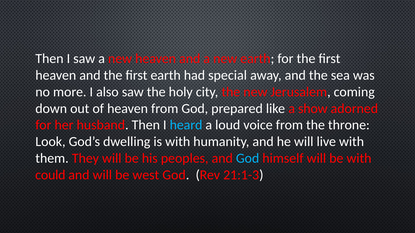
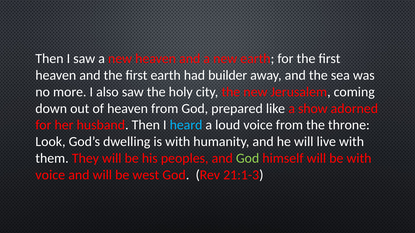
special: special -> builder (228, 75)
God colour: light blue -> light green (248, 159)
could: could -> voice (50, 175)
